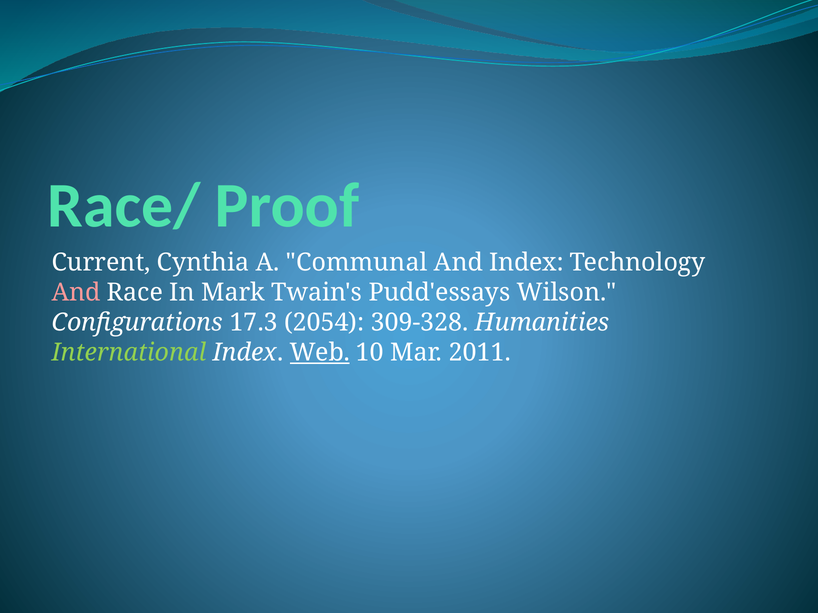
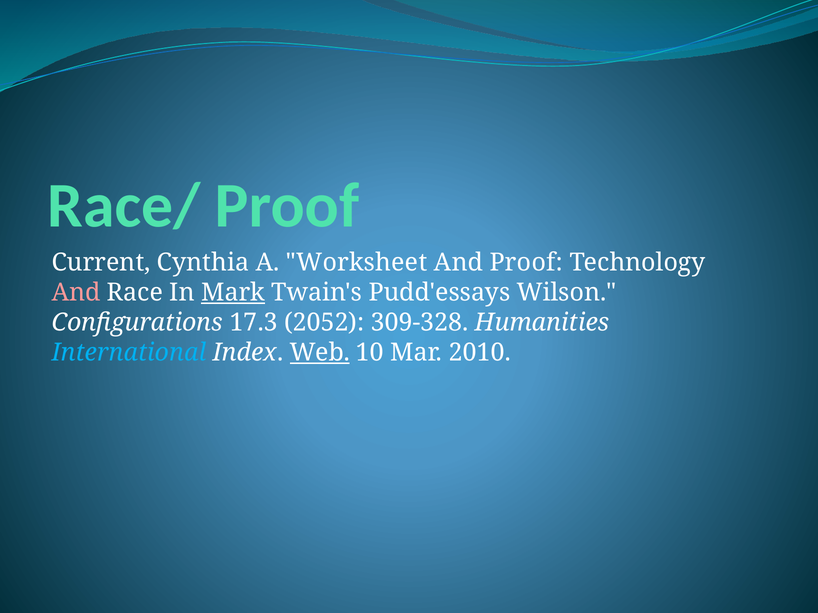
Communal: Communal -> Worksheet (357, 263)
And Index: Index -> Proof (526, 263)
Mark underline: none -> present (233, 293)
2054: 2054 -> 2052 (324, 323)
International colour: light green -> light blue (129, 353)
2011: 2011 -> 2010 (480, 353)
